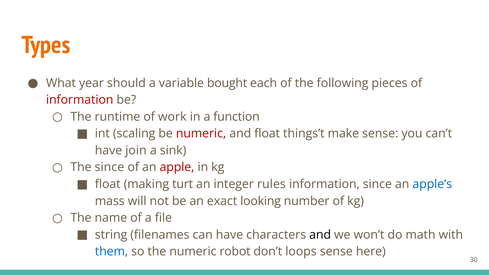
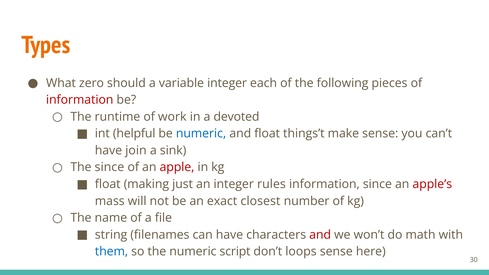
year: year -> zero (91, 83)
variable bought: bought -> integer (227, 83)
function: function -> devoted (237, 117)
scaling: scaling -> helpful (134, 134)
numeric colour: red -> blue (201, 134)
turt: turt -> just (183, 184)
apple’s colour: blue -> red (432, 184)
looking: looking -> closest (260, 201)
and colour: black -> red (320, 235)
robot: robot -> script (235, 252)
